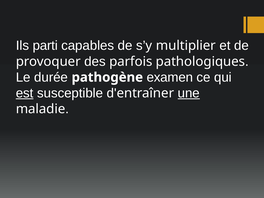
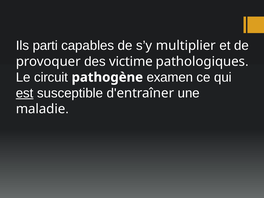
parfois: parfois -> victime (131, 61)
durée: durée -> circuit (51, 77)
une underline: present -> none (189, 93)
